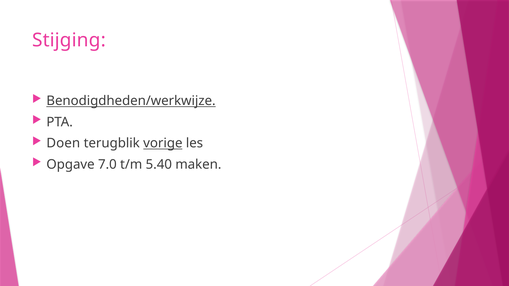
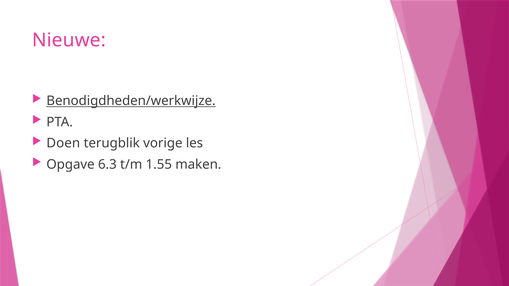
Stijging: Stijging -> Nieuwe (69, 40)
vorige underline: present -> none (163, 143)
7.0: 7.0 -> 6.3 (107, 165)
5.40: 5.40 -> 1.55 (159, 165)
